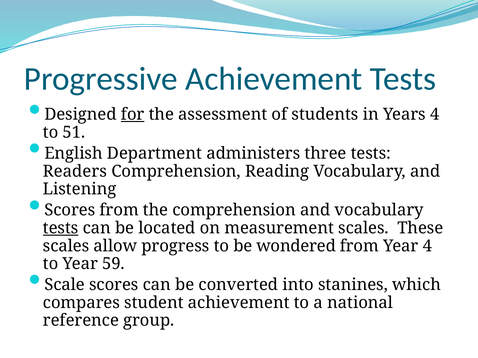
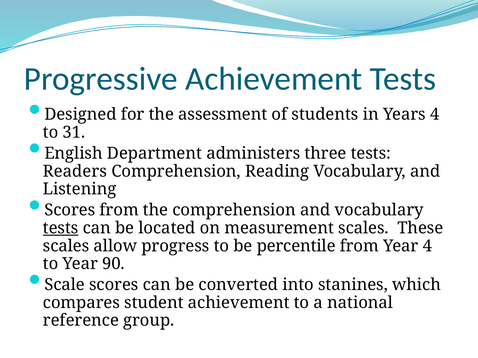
for underline: present -> none (133, 115)
51: 51 -> 31 (74, 133)
wondered: wondered -> percentile (296, 246)
59: 59 -> 90 (113, 264)
